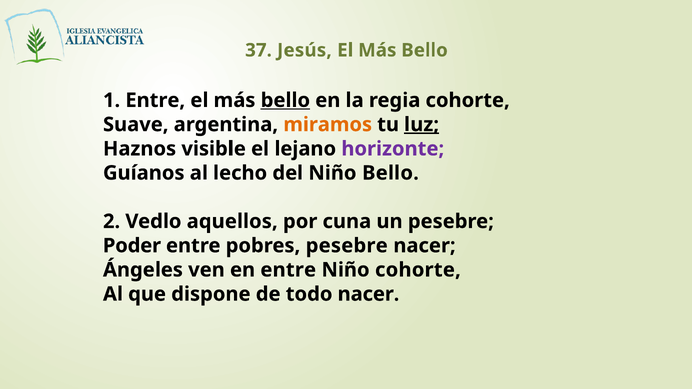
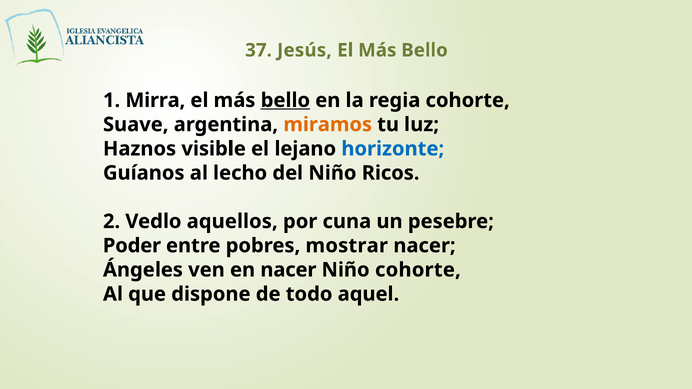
1 Entre: Entre -> Mirra (155, 100)
luz underline: present -> none (422, 125)
horizonte colour: purple -> blue (393, 149)
Niño Bello: Bello -> Ricos (391, 173)
pobres pesebre: pesebre -> mostrar (347, 246)
en entre: entre -> nacer (288, 270)
todo nacer: nacer -> aquel (368, 294)
